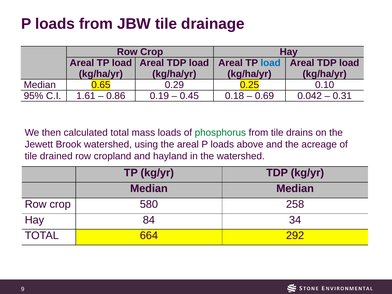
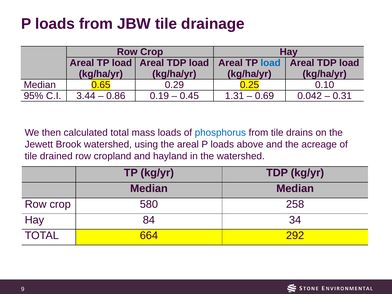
1.61: 1.61 -> 3.44 (86, 96)
0.18: 0.18 -> 1.31 (235, 96)
phosphorus colour: green -> blue (220, 133)
